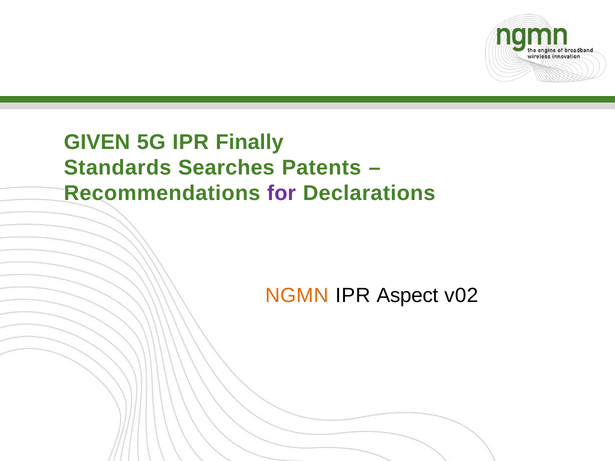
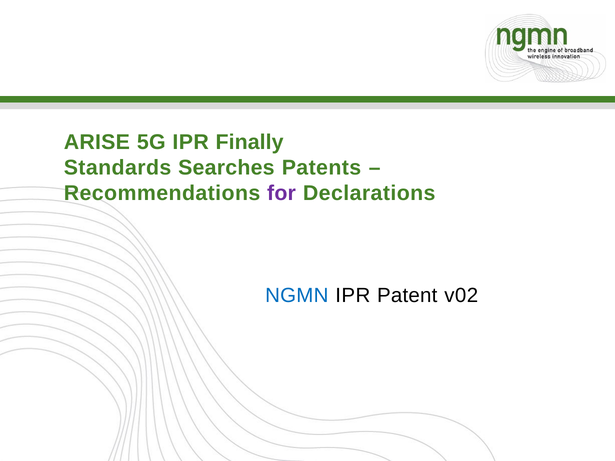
GIVEN: GIVEN -> ARISE (97, 142)
NGMN colour: orange -> blue (297, 295)
Aspect: Aspect -> Patent (407, 295)
